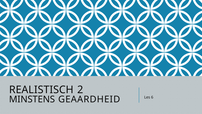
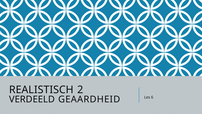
MINSTENS: MINSTENS -> VERDEELD (32, 99)
